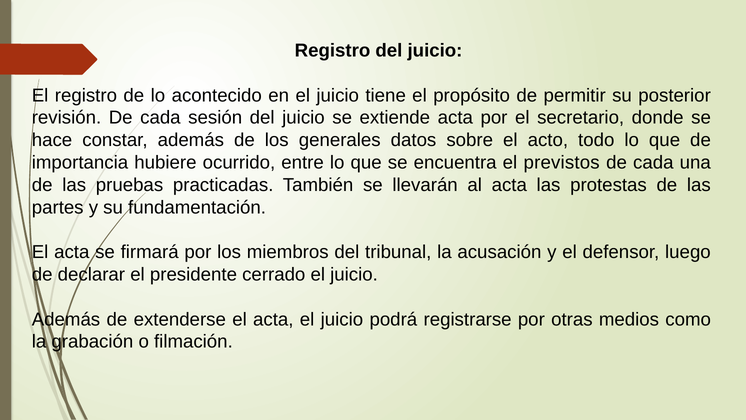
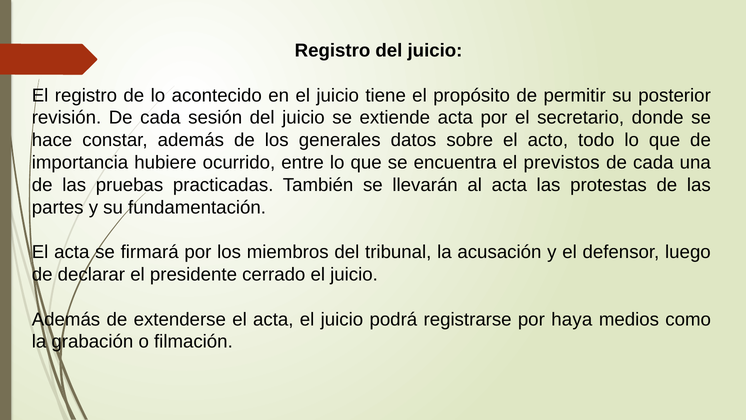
otras: otras -> haya (572, 319)
